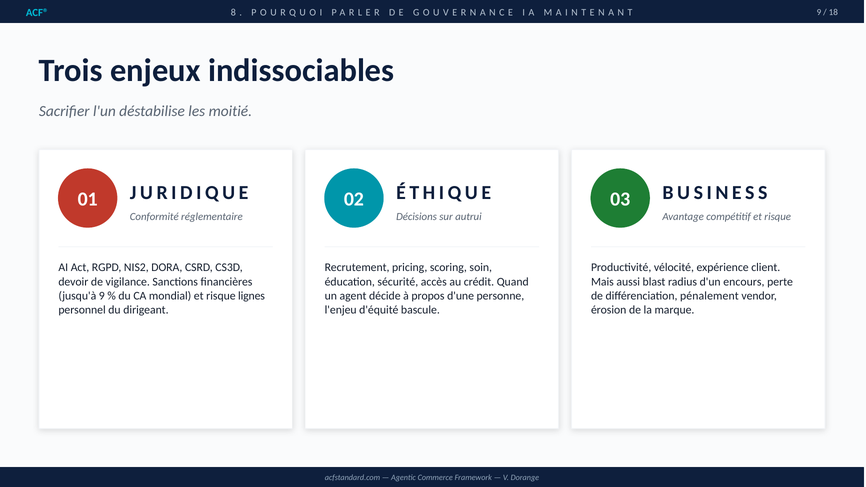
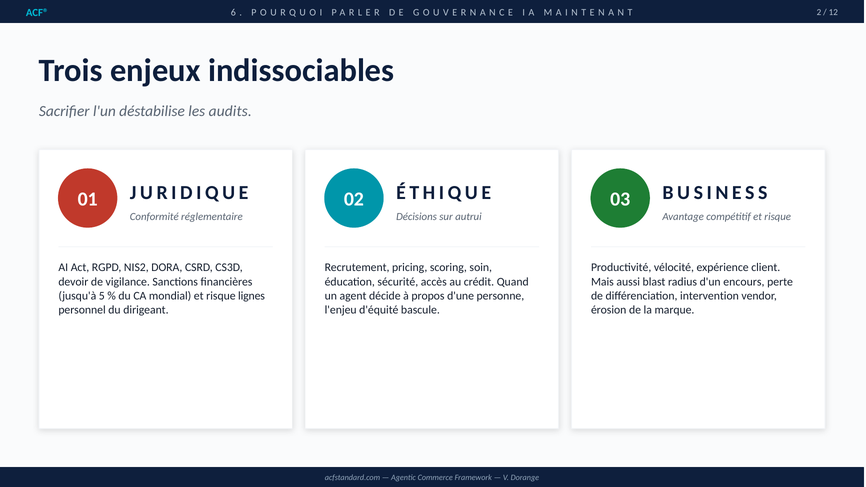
8: 8 -> 6 (233, 12)
9: 9 -> 2 (819, 12)
18: 18 -> 12 (833, 12)
moitié: moitié -> audits (230, 111)
jusqu'à 9: 9 -> 5 (102, 296)
pénalement: pénalement -> intervention (709, 296)
